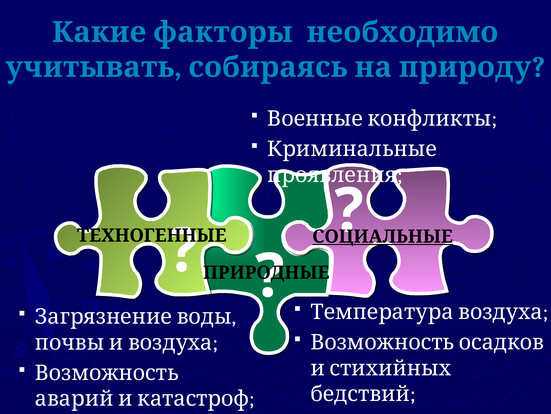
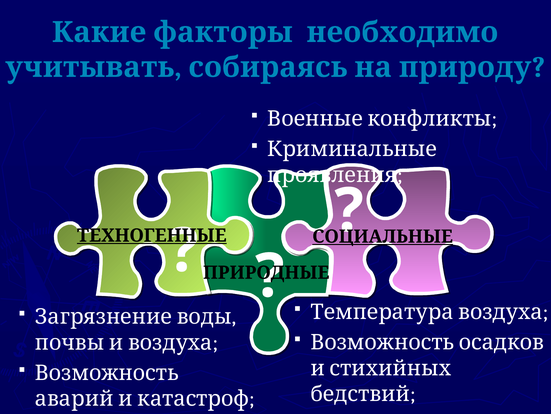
ТЕХНОГЕННЫЕ underline: none -> present (152, 235)
